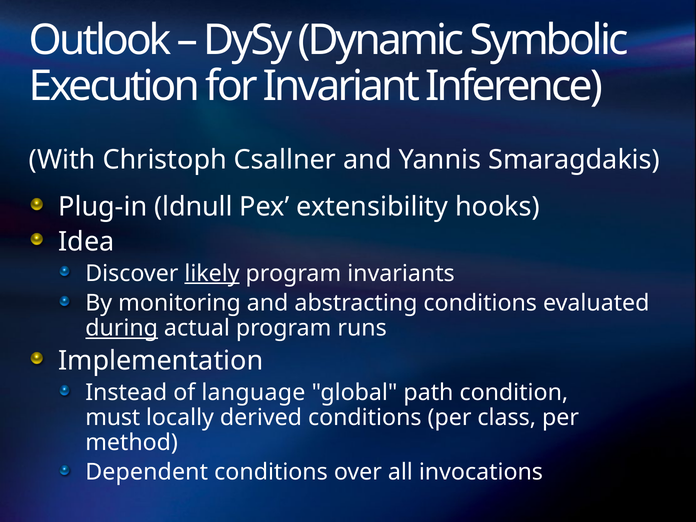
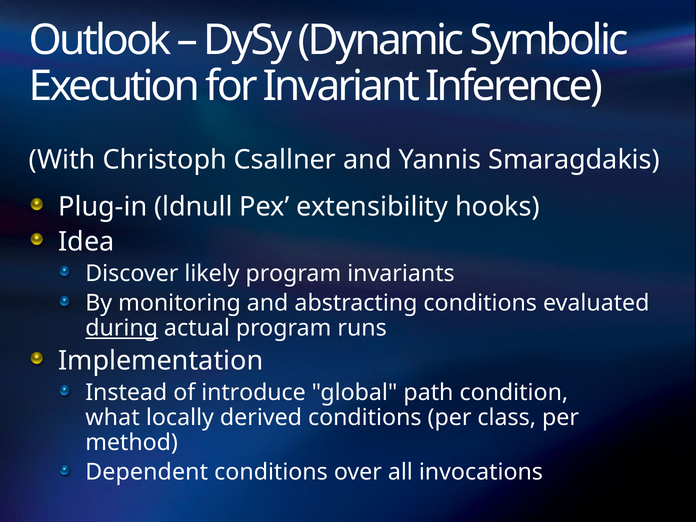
likely underline: present -> none (212, 273)
language: language -> introduce (254, 393)
must: must -> what (113, 418)
